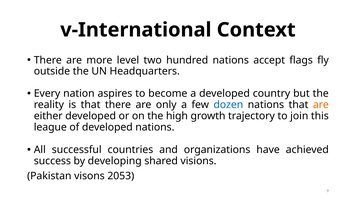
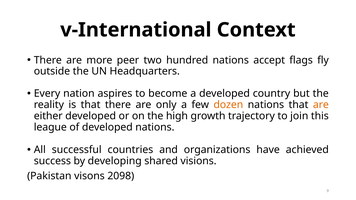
level: level -> peer (128, 60)
dozen colour: blue -> orange (228, 105)
2053: 2053 -> 2098 (121, 176)
